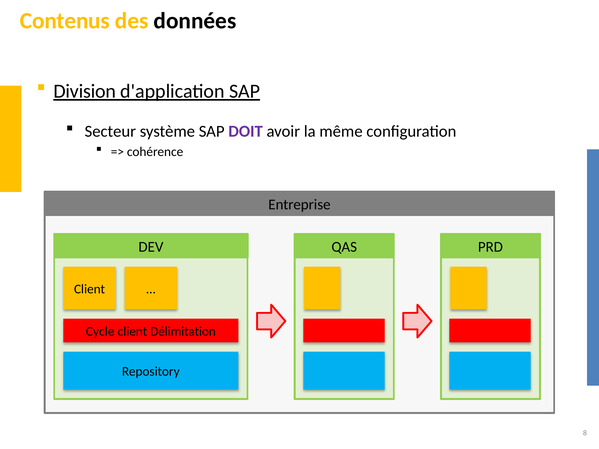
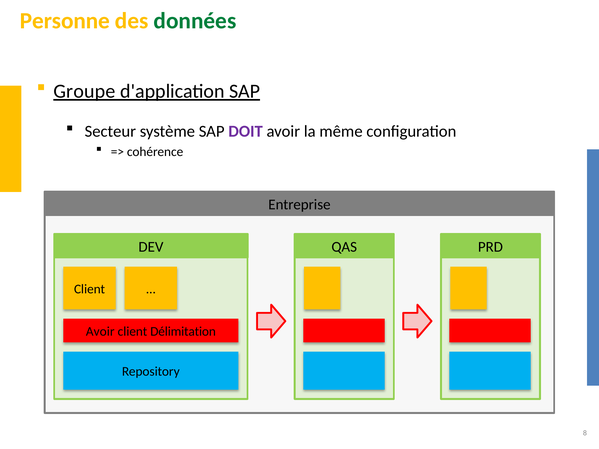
Contenus: Contenus -> Personne (65, 21)
données colour: black -> green (195, 21)
Division: Division -> Groupe (84, 91)
Cycle: Cycle -> Avoir (100, 332)
